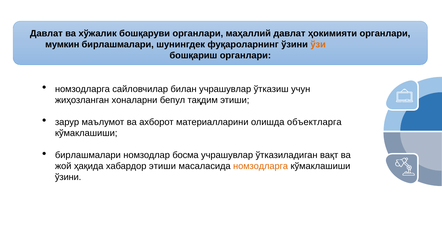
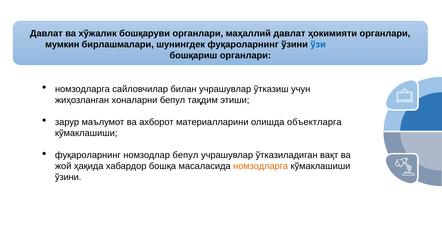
ўзи colour: orange -> blue (318, 45)
бирлашмалари: бирлашмалари -> фуқароларнинг (88, 156)
номзодлар босма: босма -> бепул (185, 156)
хабардор этиши: этиши -> бошқа (162, 167)
